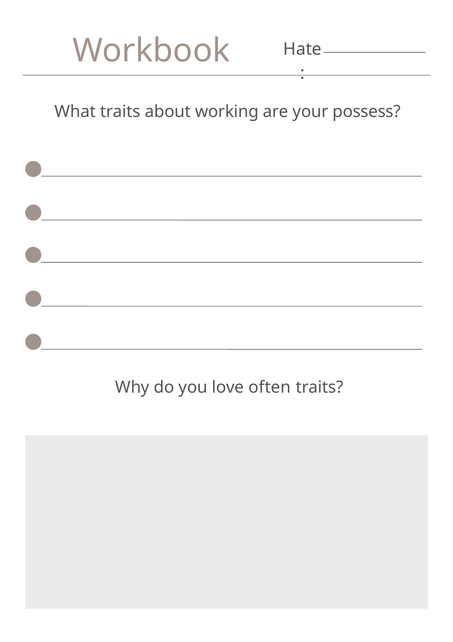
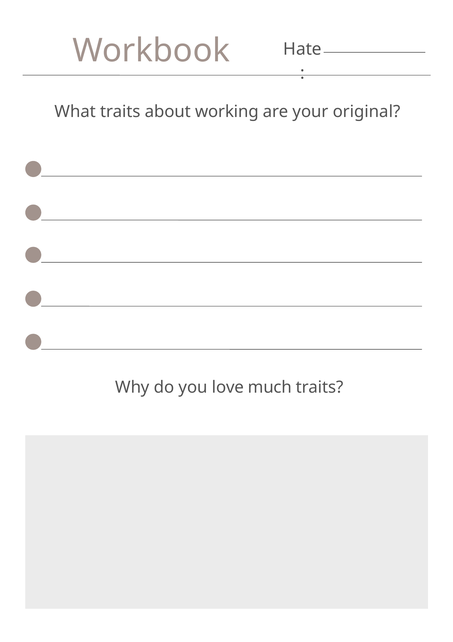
possess: possess -> original (367, 111)
often: often -> much (270, 387)
